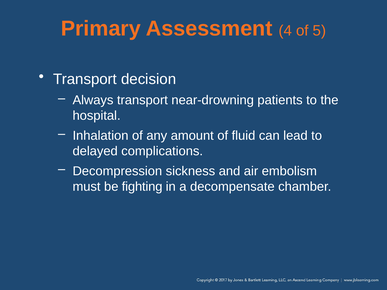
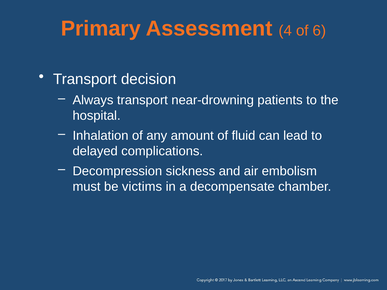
5: 5 -> 6 (319, 31)
fighting: fighting -> victims (142, 187)
